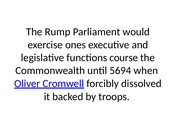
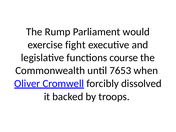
ones: ones -> fight (75, 45)
5694: 5694 -> 7653 (120, 71)
